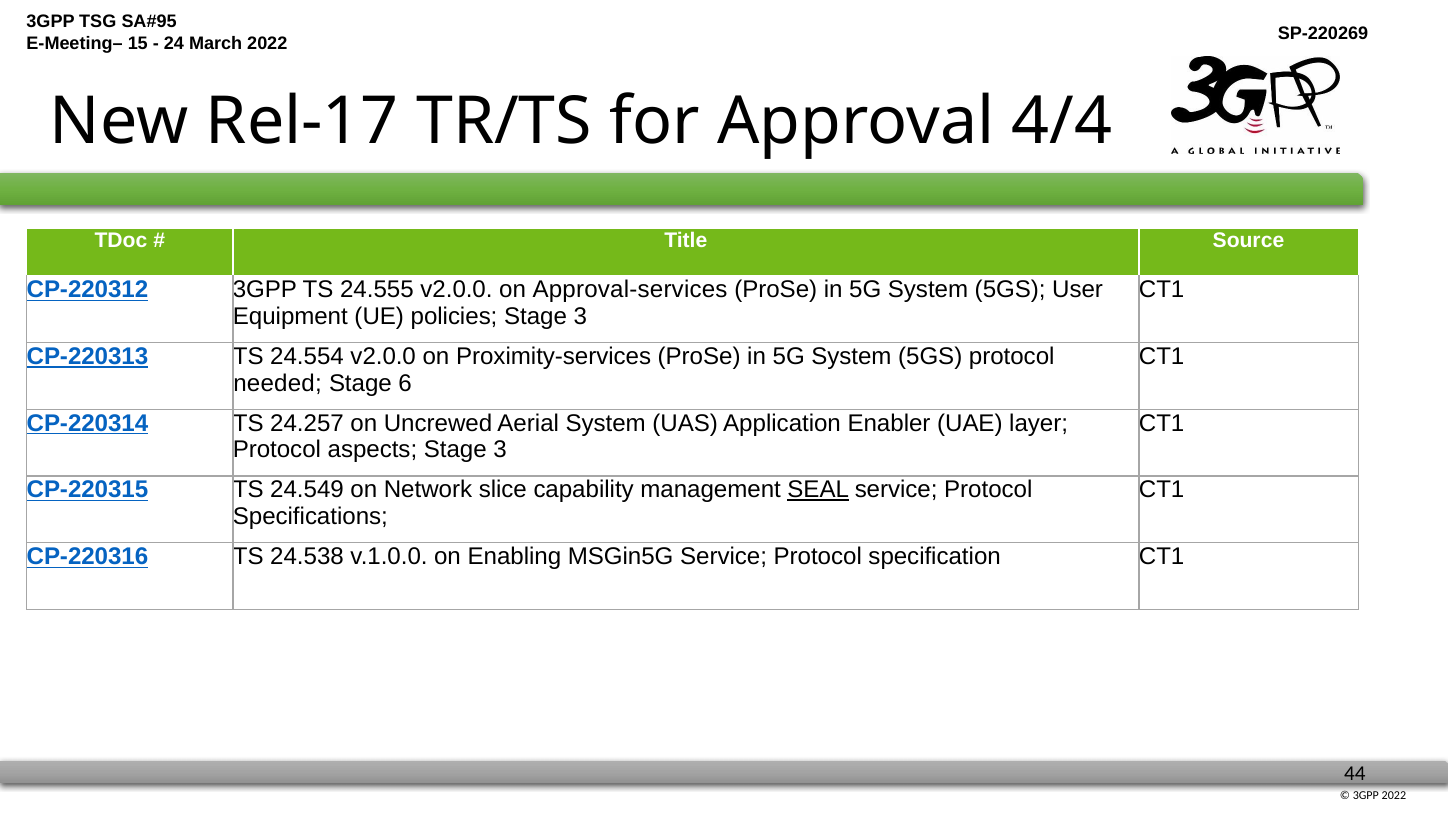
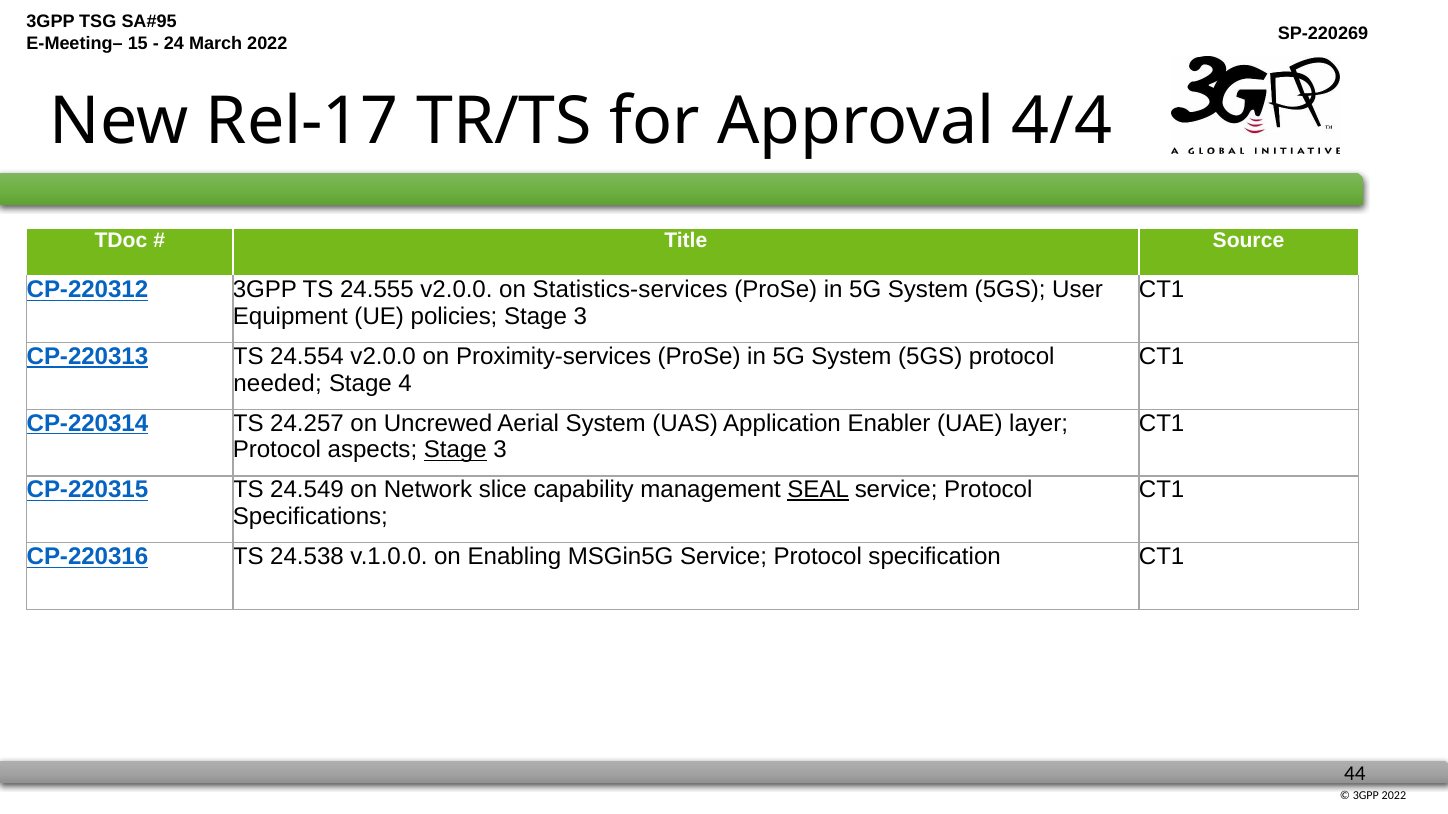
Approval-services: Approval-services -> Statistics-services (630, 290)
6: 6 -> 4 (405, 383)
Stage underline: none -> present (455, 450)
